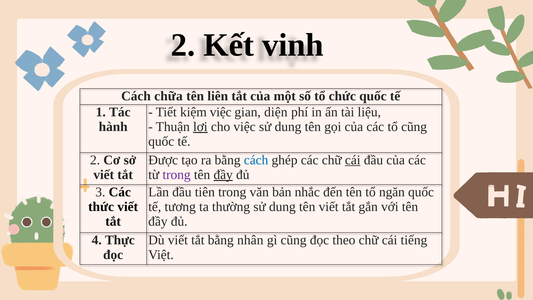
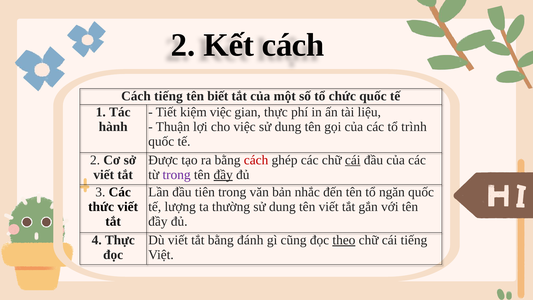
Kết vinh: vinh -> cách (293, 45)
Cách chữa: chữa -> tiếng (168, 96)
liên: liên -> biết (218, 96)
gian diện: diện -> thực (276, 112)
lợi underline: present -> none (200, 127)
tổ cũng: cũng -> trình (414, 127)
cách colour: blue -> red (256, 160)
tương: tương -> lượng (180, 207)
nhân: nhân -> đánh (250, 240)
theo underline: none -> present (344, 240)
